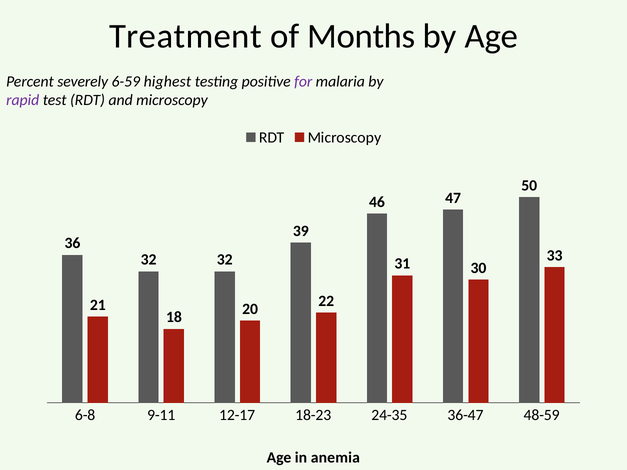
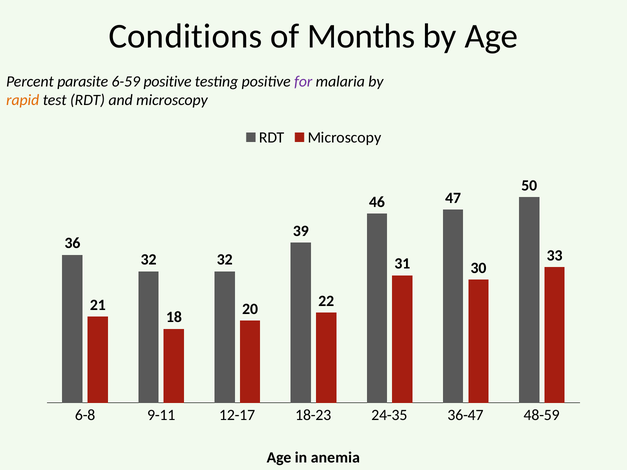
Treatment: Treatment -> Conditions (185, 36)
severely: severely -> parasite (83, 81)
6-59 highest: highest -> positive (168, 81)
rapid colour: purple -> orange (23, 100)
